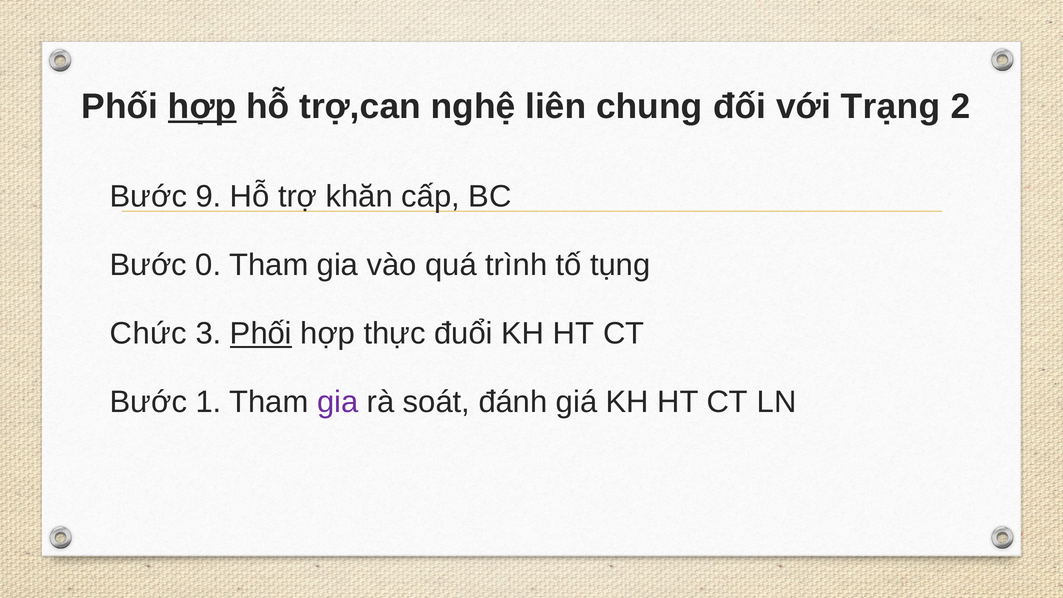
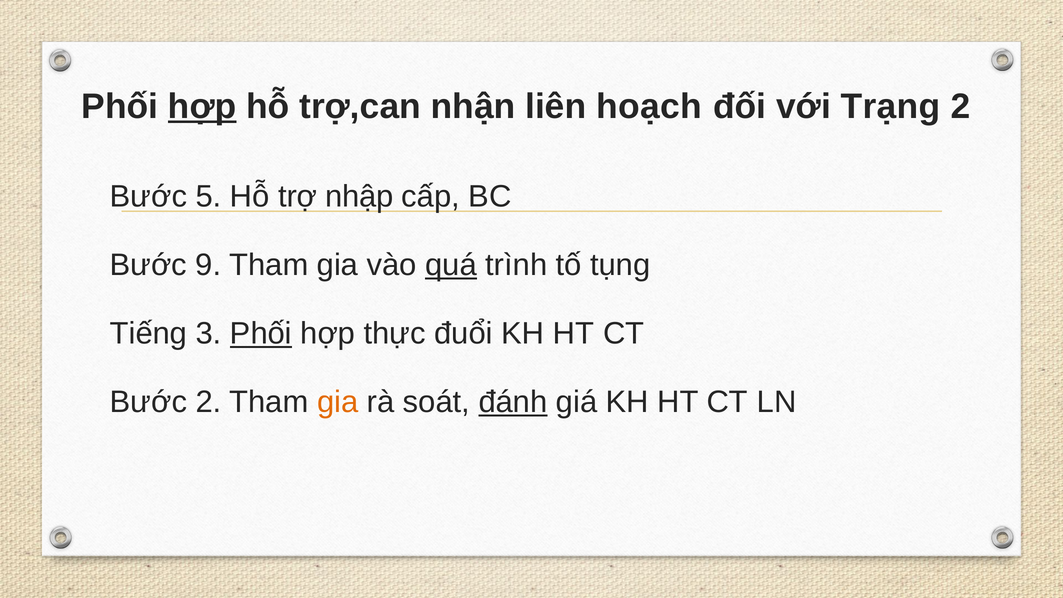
nghệ: nghệ -> nhận (473, 107)
chung: chung -> hoạch (649, 107)
9: 9 -> 5 (208, 196)
khăn: khăn -> nhập (359, 196)
0: 0 -> 9 (208, 265)
quá underline: none -> present (451, 265)
Chức: Chức -> Tiếng (148, 334)
Bước 1: 1 -> 2 (208, 402)
gia colour: purple -> orange (338, 402)
đánh underline: none -> present (513, 402)
